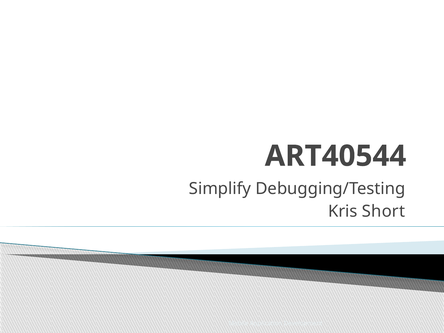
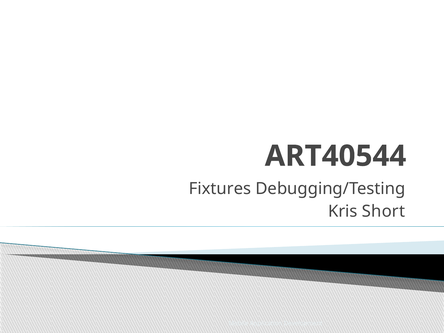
Simplify: Simplify -> Fixtures (220, 189)
